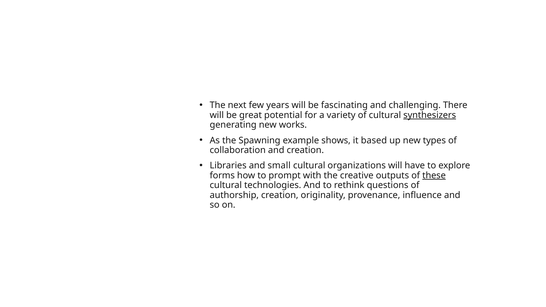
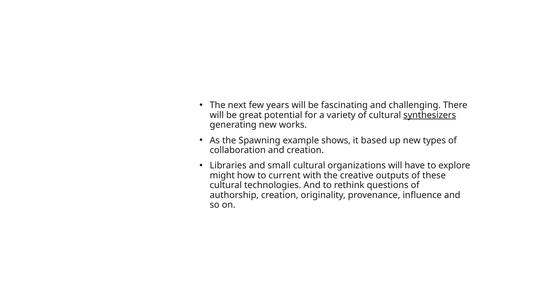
forms: forms -> might (222, 176)
prompt: prompt -> current (285, 176)
these underline: present -> none (434, 176)
